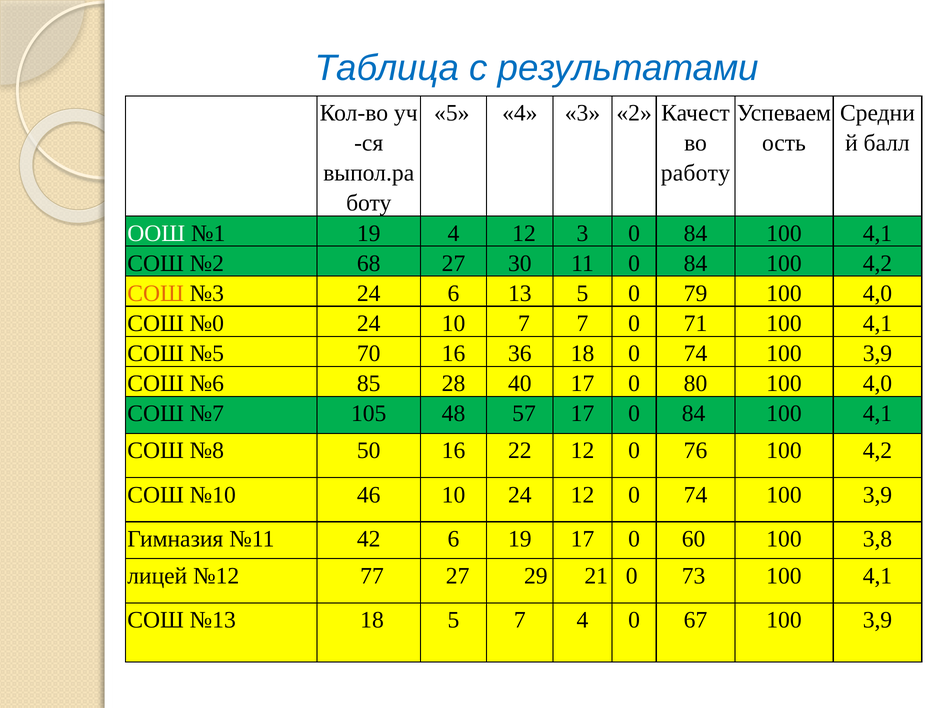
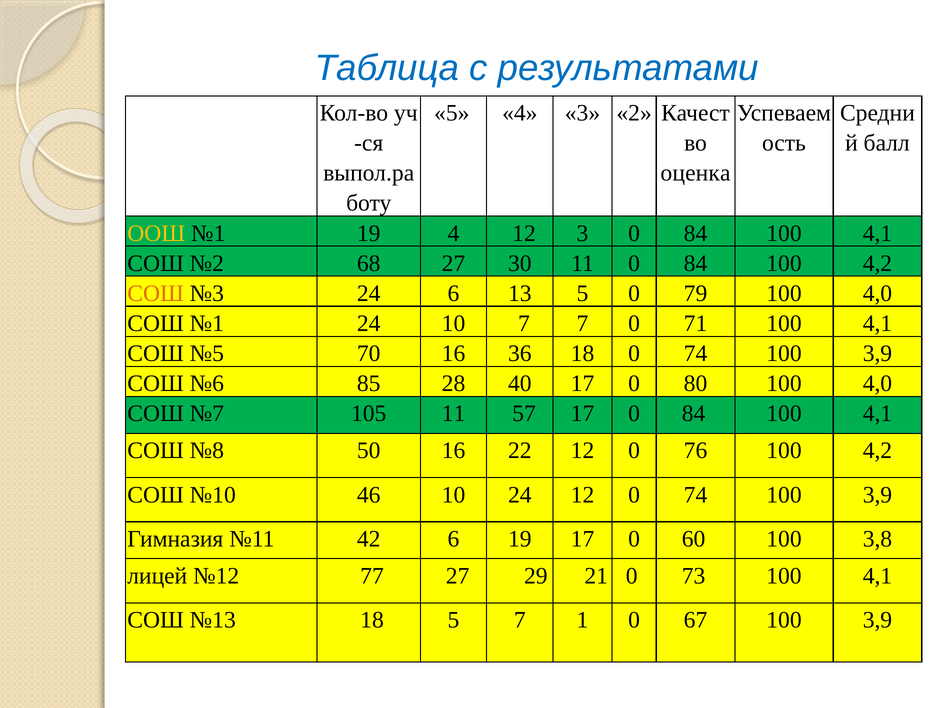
работу: работу -> оценка (695, 173)
ООШ colour: white -> yellow (156, 233)
СОШ №0: №0 -> №1 (207, 323)
105 48: 48 -> 11 (454, 414)
7 4: 4 -> 1 (583, 620)
